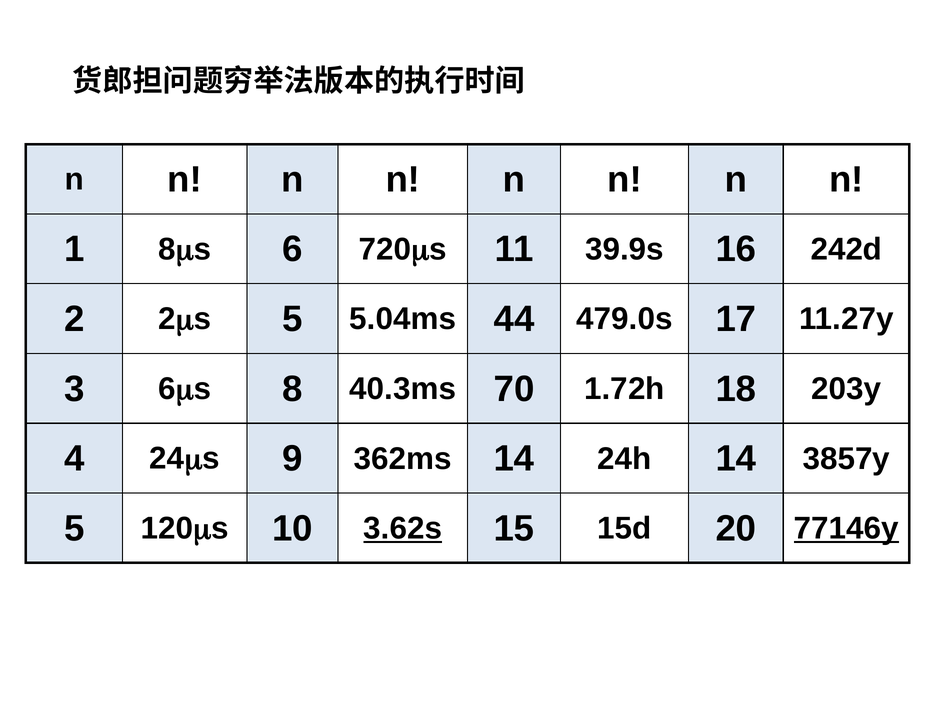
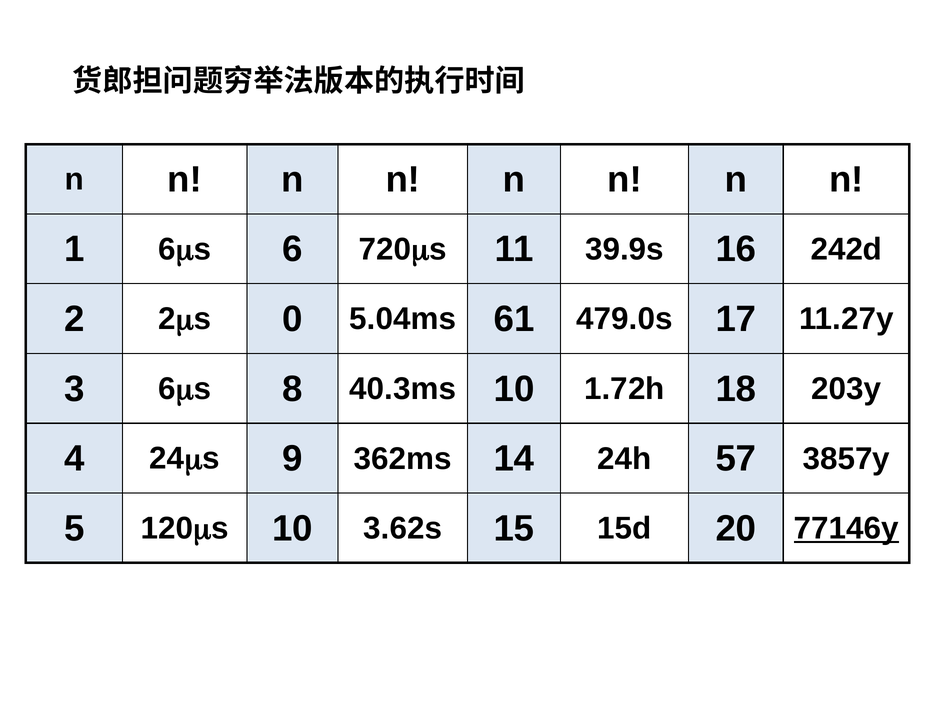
1 8: 8 -> 6 (167, 249)
5: 5 -> 0 (292, 319)
44: 44 -> 61 (514, 319)
40.3ms 70: 70 -> 10 (514, 389)
24h 14: 14 -> 57 (736, 459)
3.62s underline: present -> none (403, 529)
